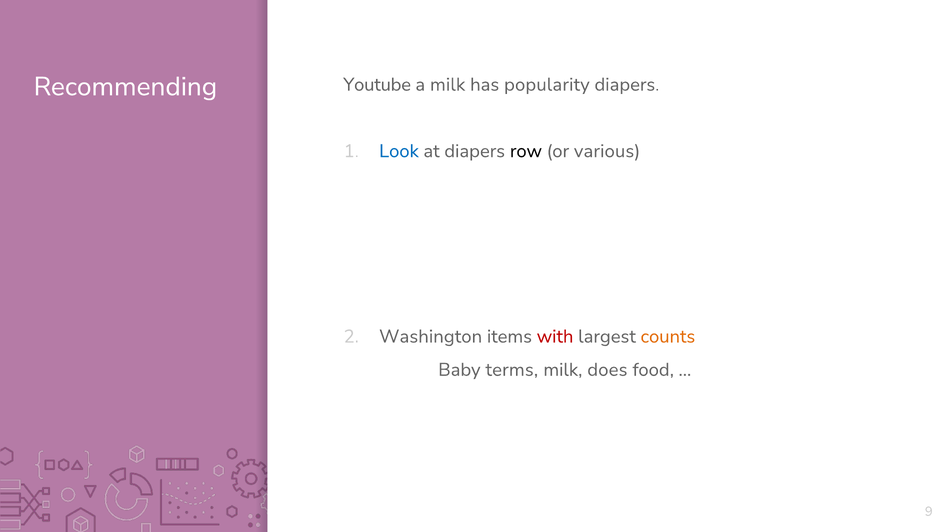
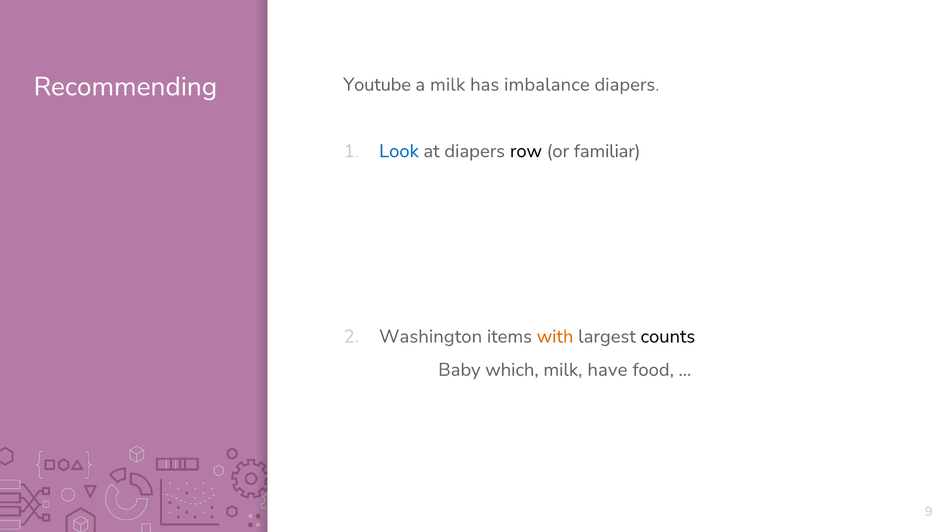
popularity: popularity -> imbalance (547, 85)
various: various -> familiar (607, 151)
with colour: red -> orange (555, 337)
counts colour: orange -> black (668, 337)
terms: terms -> which (512, 370)
does: does -> have (607, 370)
